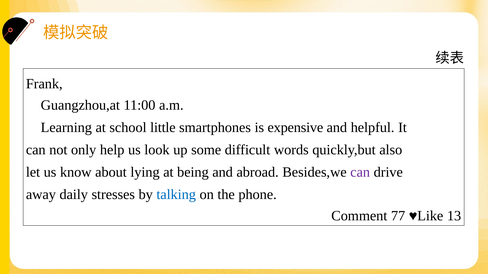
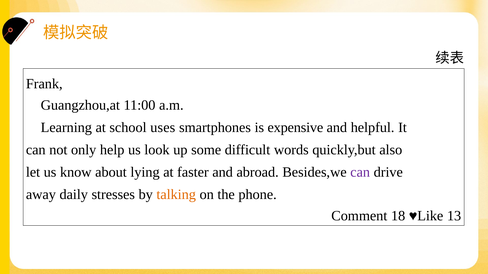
little: little -> uses (163, 128)
being: being -> faster (193, 172)
talking colour: blue -> orange (176, 195)
77: 77 -> 18 (398, 216)
